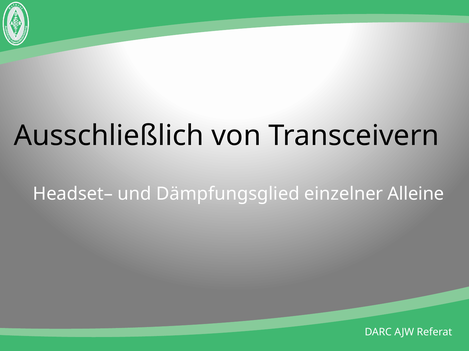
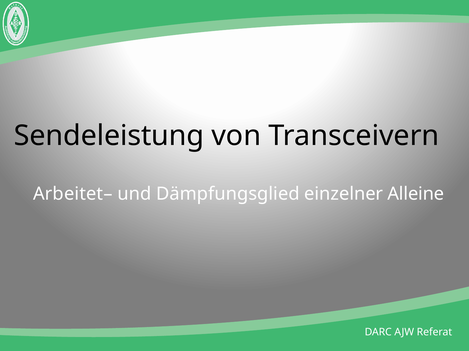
Ausschließlich: Ausschließlich -> Sendeleistung (109, 136)
Headset–: Headset– -> Arbeitet– (73, 194)
